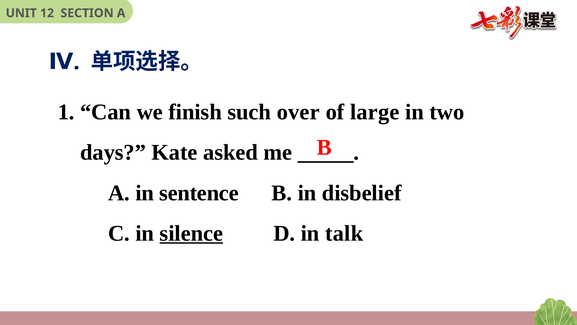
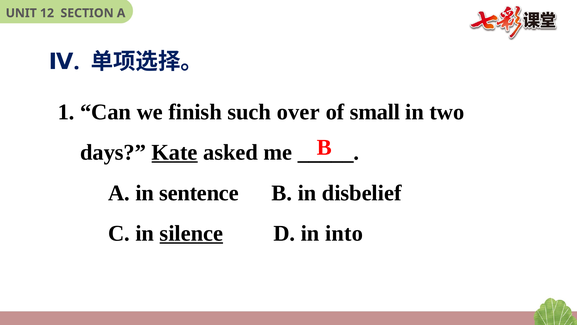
large: large -> small (375, 112)
Kate underline: none -> present (175, 152)
talk: talk -> into (344, 233)
